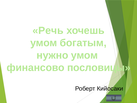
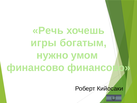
умом: умом -> игры (44, 43)
финансово пословицы: пословицы -> финансово (99, 67)
